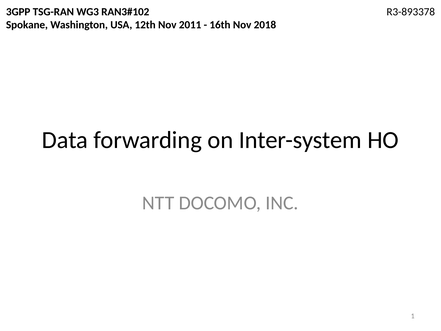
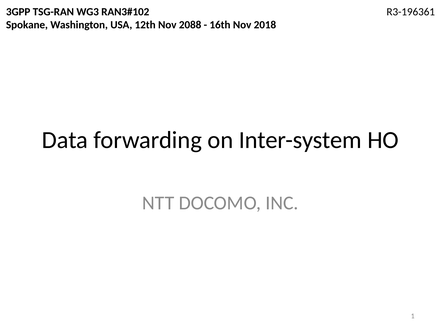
R3-893378: R3-893378 -> R3-196361 (411, 12)
2011: 2011 -> 2088 (190, 25)
